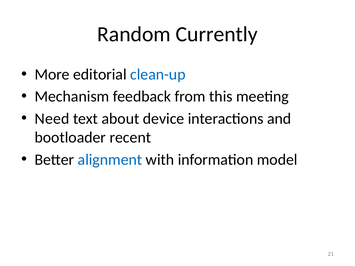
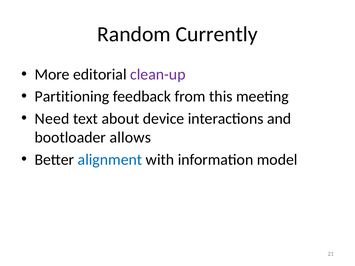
clean-up colour: blue -> purple (158, 74)
Mechanism: Mechanism -> Partitioning (72, 97)
recent: recent -> allows (130, 138)
